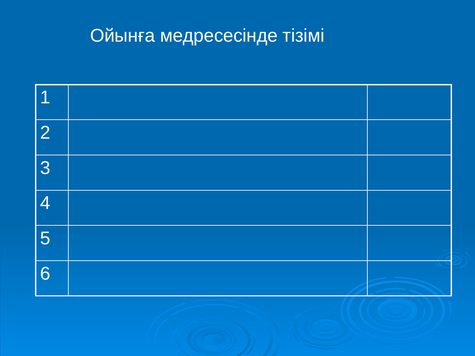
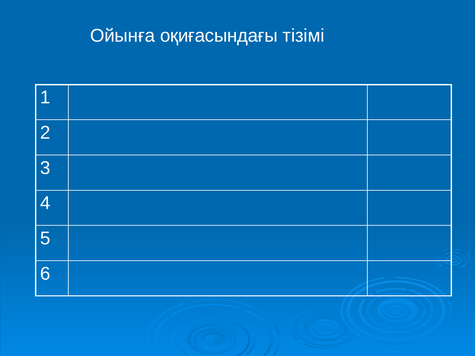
медресесінде: медресесінде -> оқиғасындағы (219, 36)
